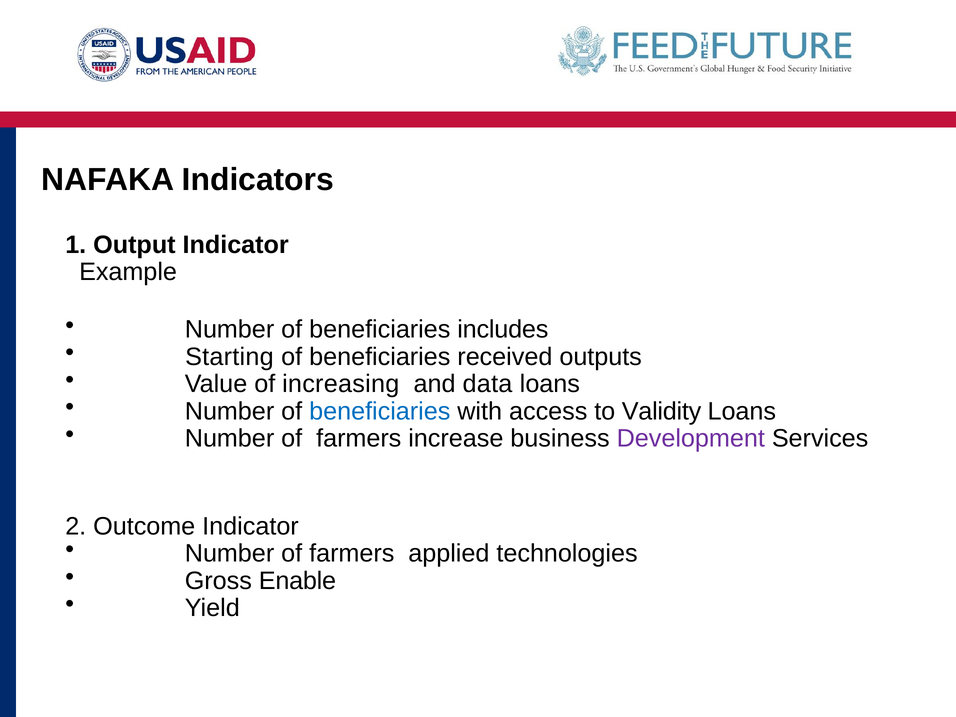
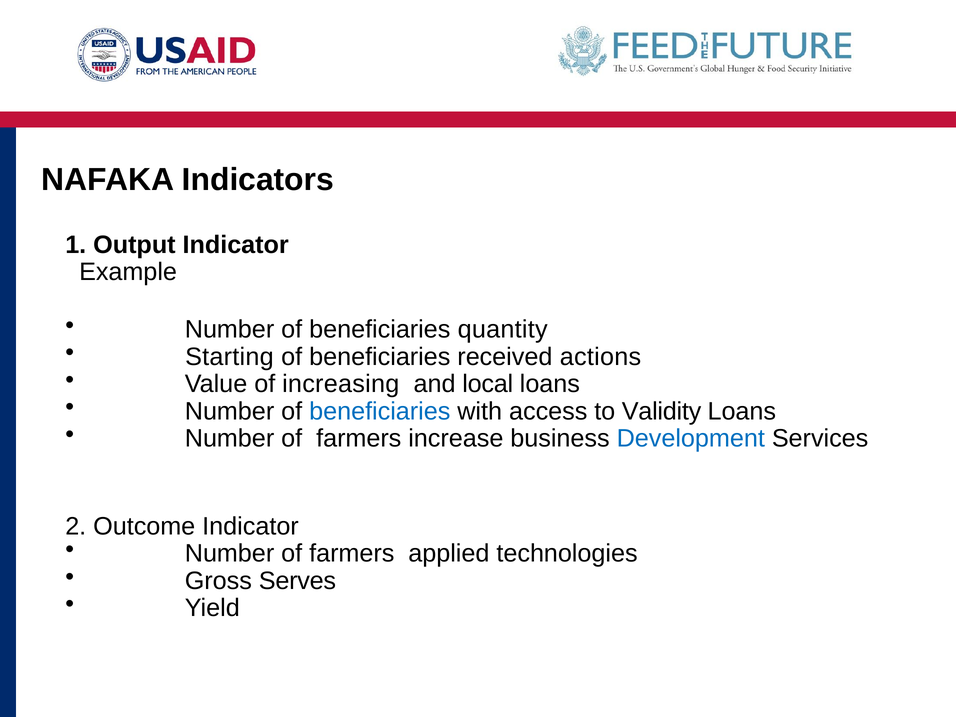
includes: includes -> quantity (503, 330)
outputs: outputs -> actions (600, 357)
data: data -> local (488, 384)
Development colour: purple -> blue (691, 439)
Enable: Enable -> Serves (297, 581)
